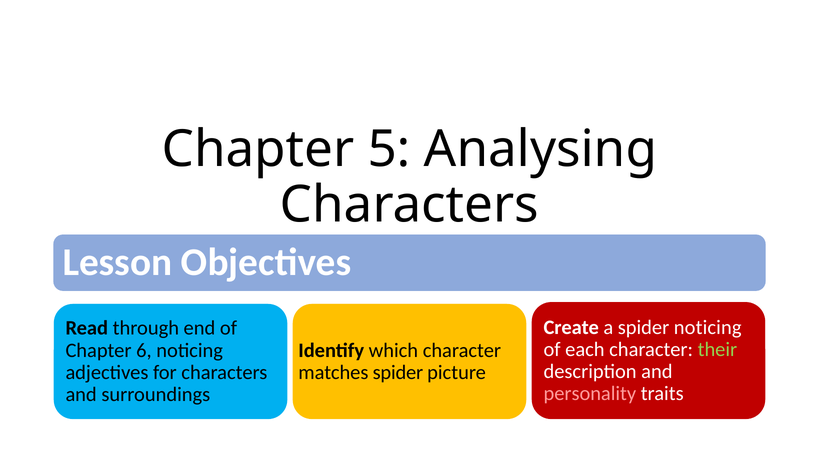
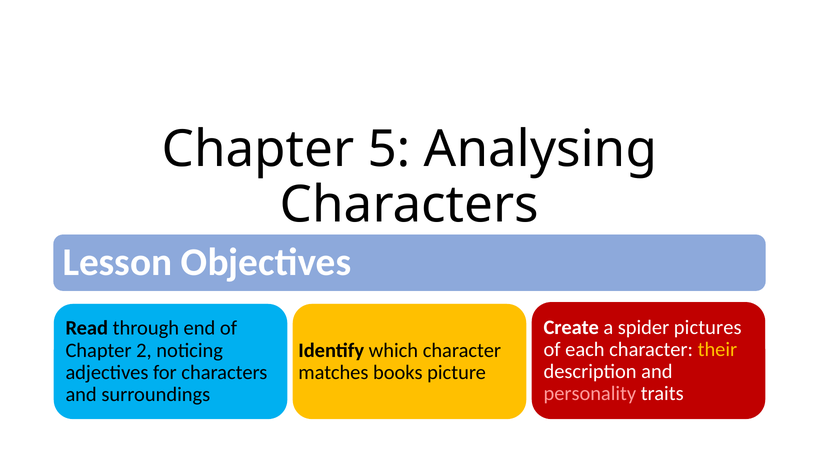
spider noticing: noticing -> pictures (708, 327)
their colour: light green -> yellow (717, 349)
6: 6 -> 2 (144, 350)
matches spider: spider -> books (398, 372)
